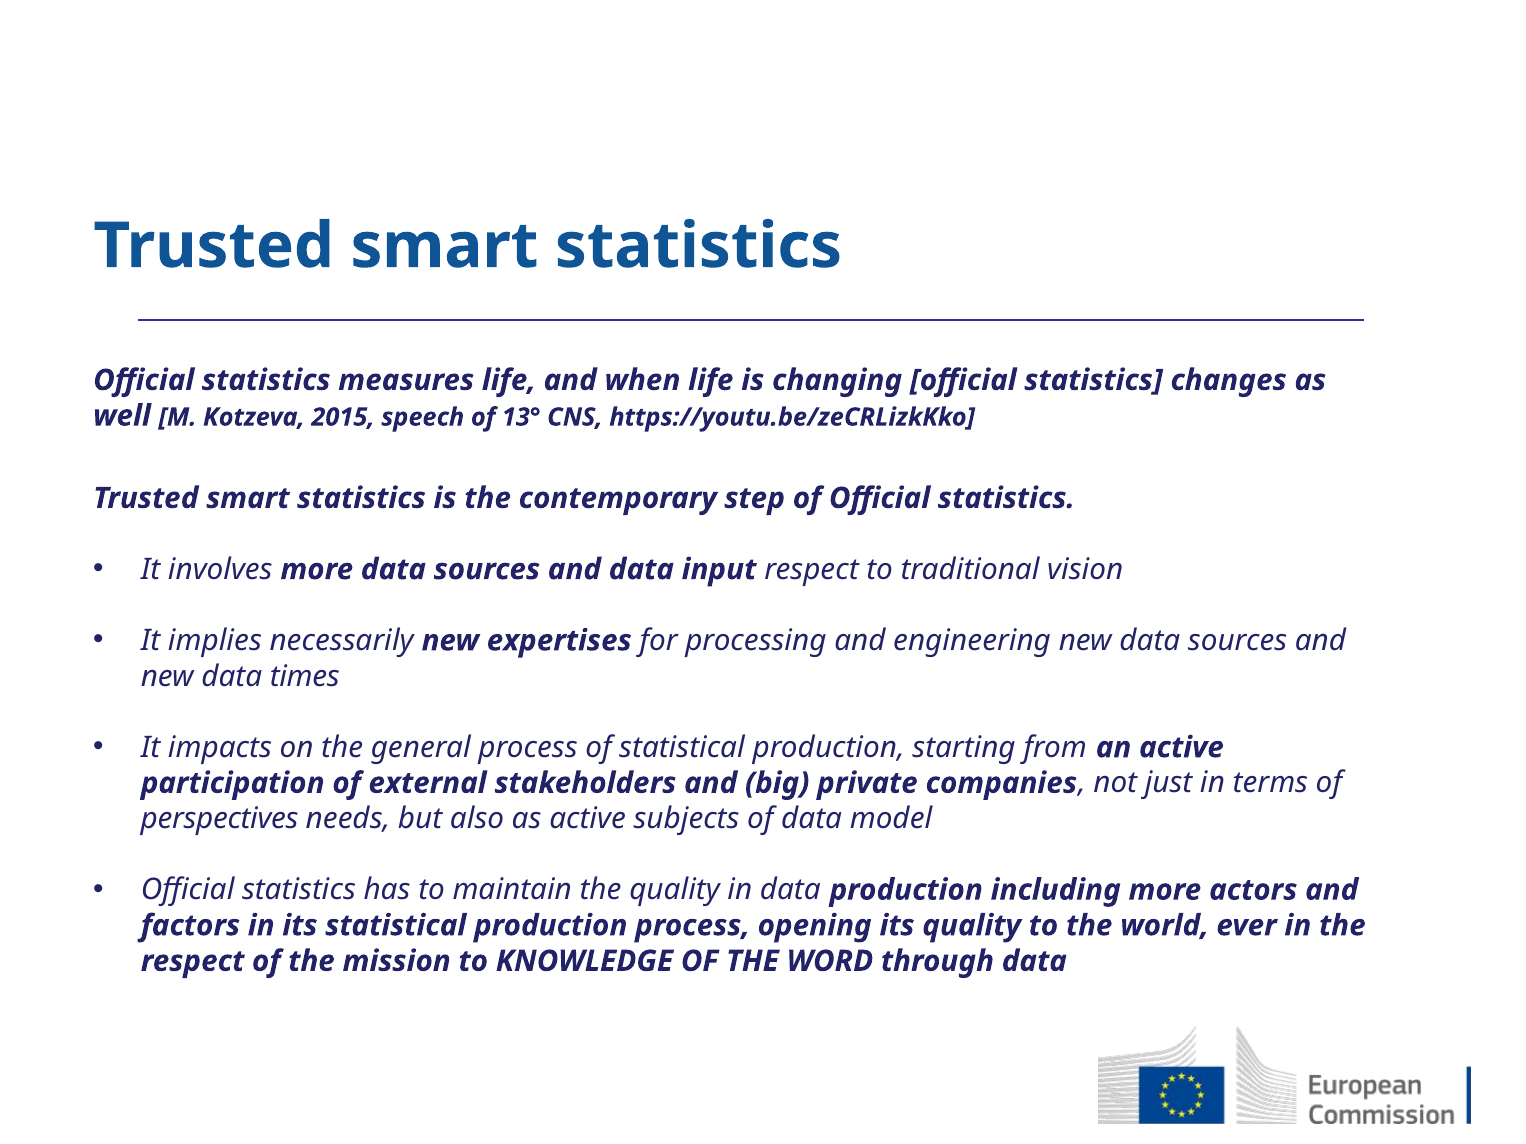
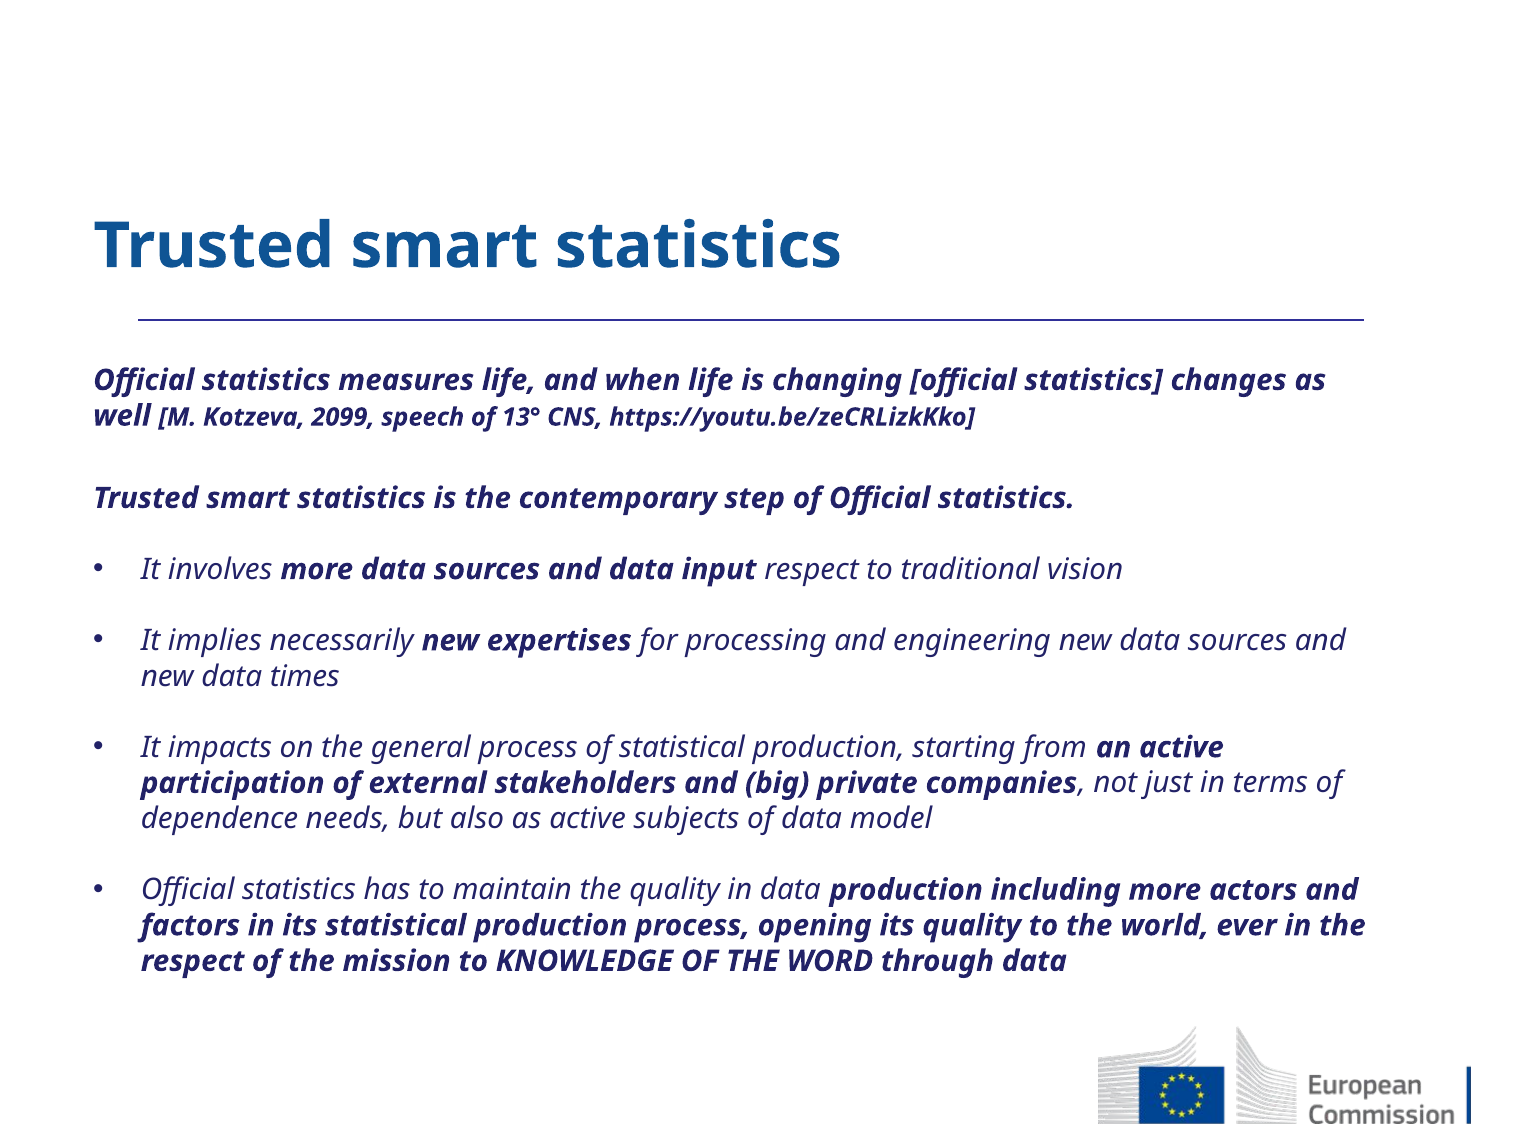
2015: 2015 -> 2099 (343, 417)
perspectives: perspectives -> dependence (220, 819)
